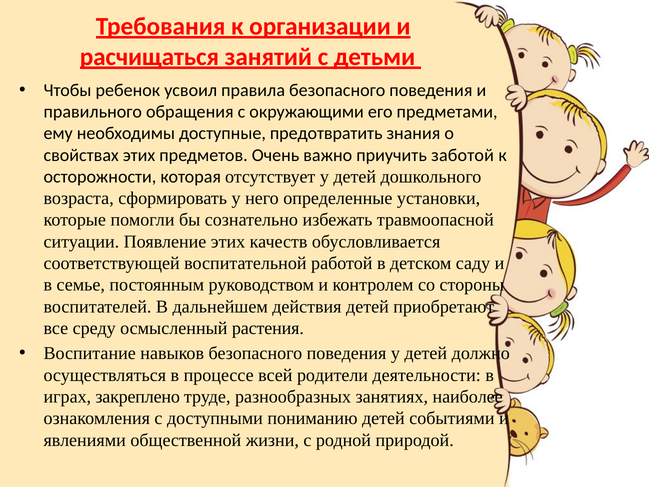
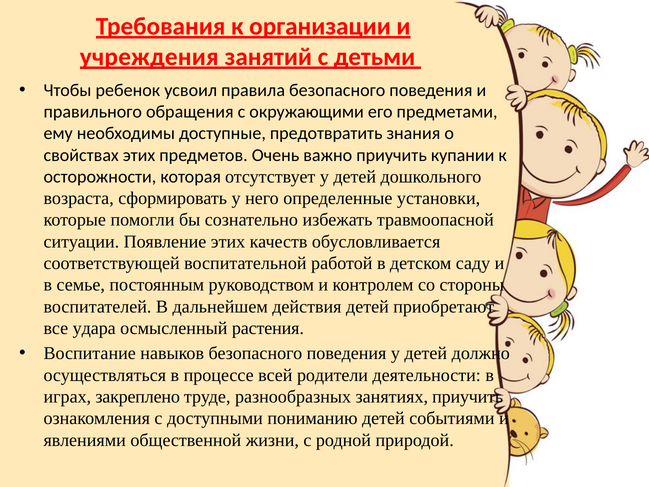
расчищаться: расчищаться -> учреждения (149, 57)
заботой: заботой -> купании (463, 155)
среду: среду -> удара (94, 328)
занятиях наиболее: наиболее -> приучить (468, 397)
